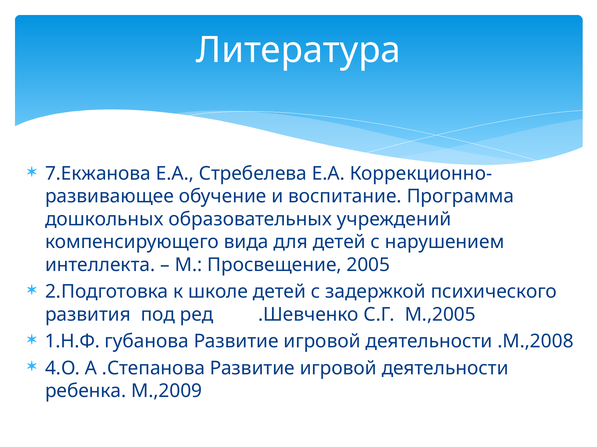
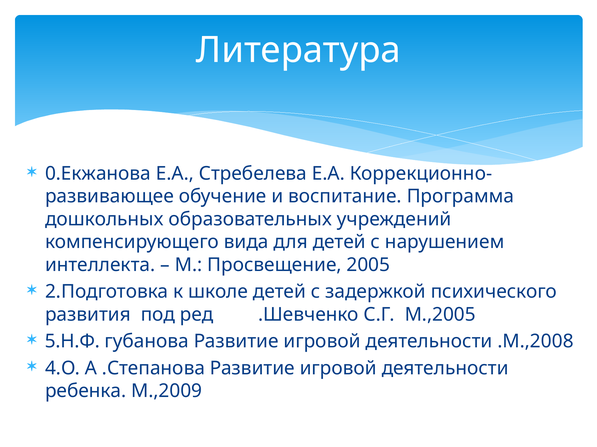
7.Екжанова: 7.Екжанова -> 0.Екжанова (98, 174)
1.Н.Ф: 1.Н.Ф -> 5.Н.Ф (72, 342)
